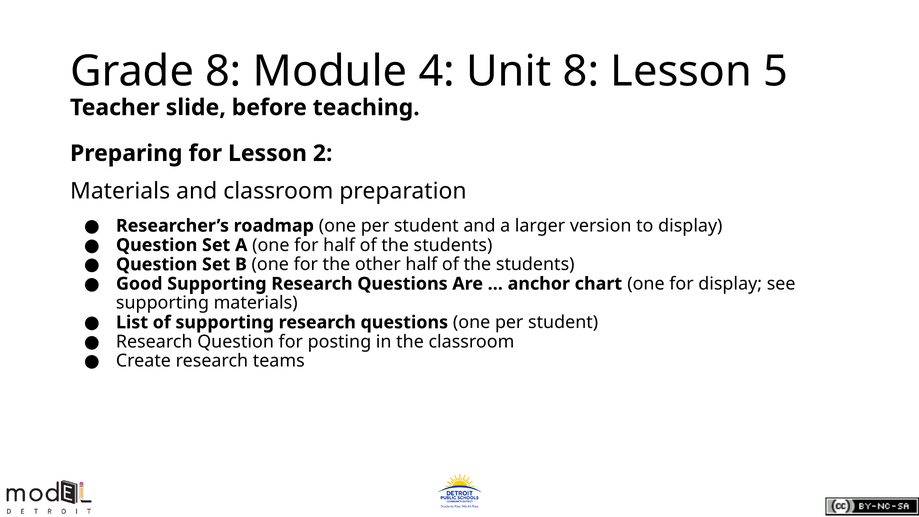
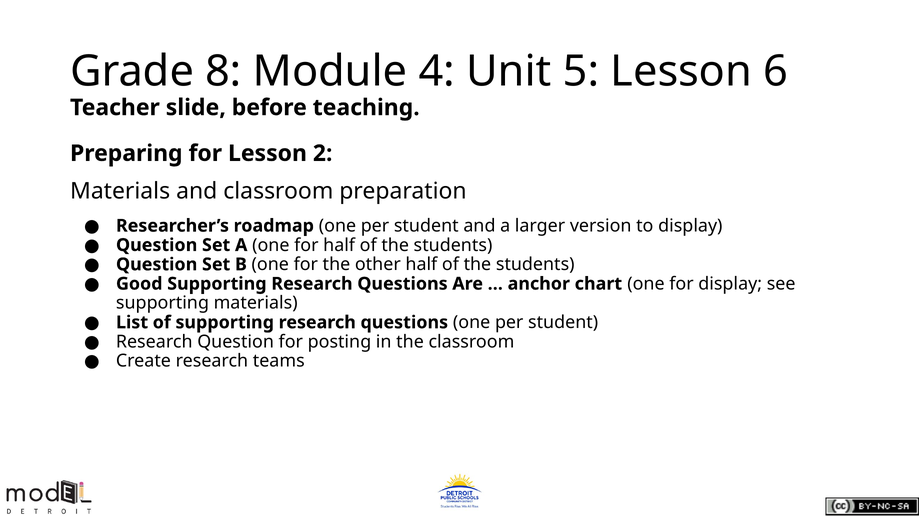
Unit 8: 8 -> 5 (581, 72)
5: 5 -> 6 (776, 72)
